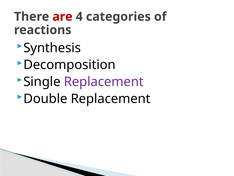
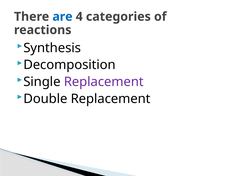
are colour: red -> blue (62, 17)
